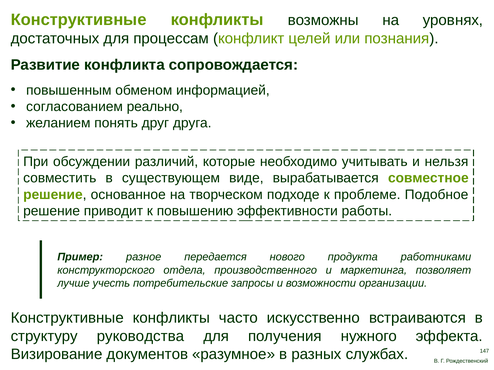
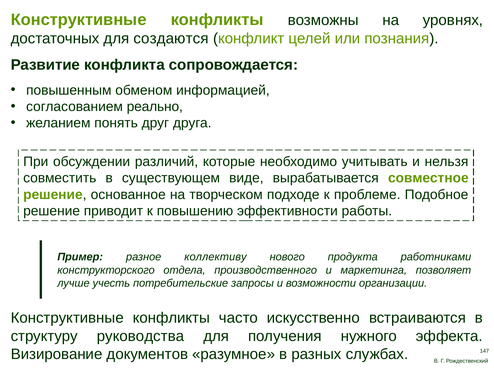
процессам: процессам -> создаются (171, 39)
передается: передается -> коллективу (215, 257)
